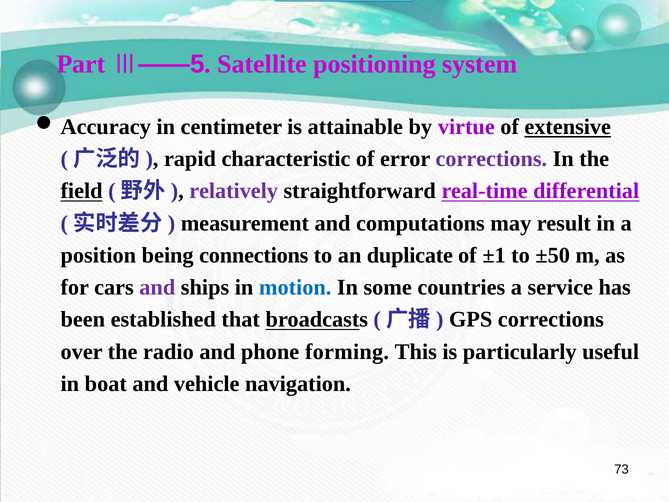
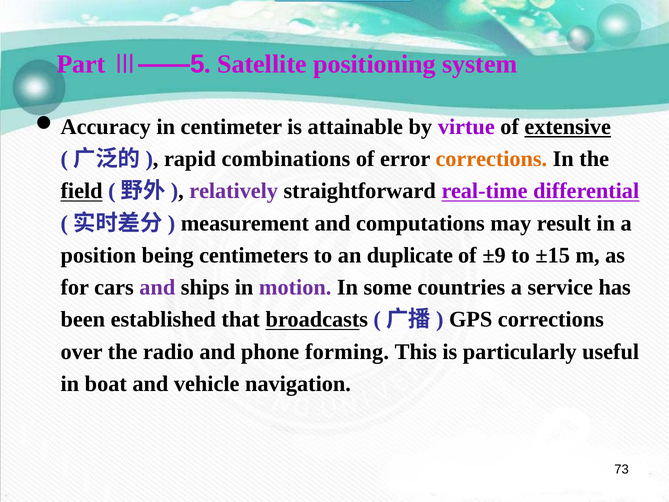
characteristic: characteristic -> combinations (286, 159)
corrections colour: purple -> orange (491, 159)
connections: connections -> centimeters (254, 255)
±1: ±1 -> ±9 (494, 255)
±50: ±50 -> ±15 (553, 255)
motion colour: blue -> purple (295, 287)
